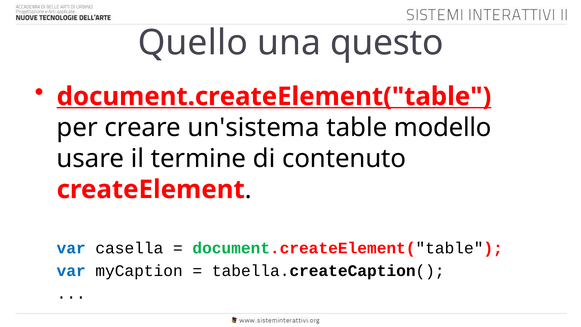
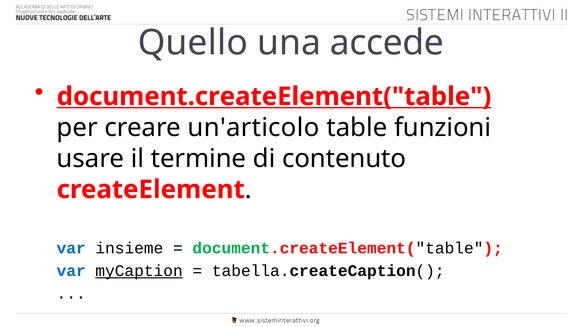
questo: questo -> accede (387, 43)
un'sistema: un'sistema -> un'articolo (253, 127)
modello: modello -> funzioni (443, 127)
casella: casella -> insieme (129, 248)
myCaption underline: none -> present (139, 271)
